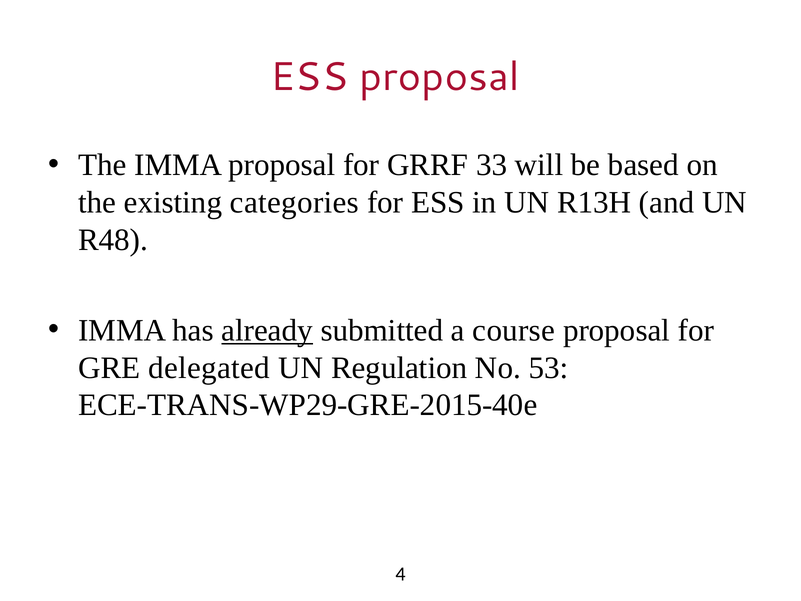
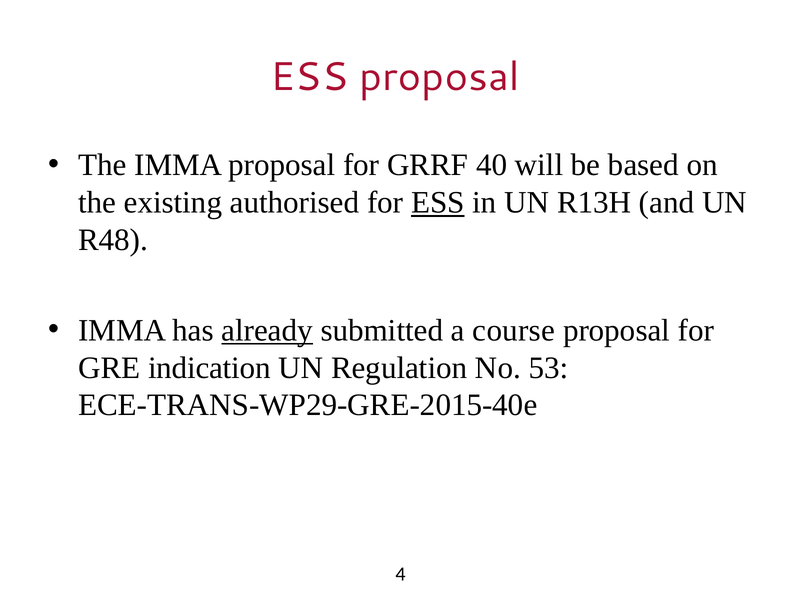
33: 33 -> 40 (492, 165)
categories: categories -> authorised (295, 202)
ESS underline: none -> present (438, 202)
delegated: delegated -> indication (209, 368)
